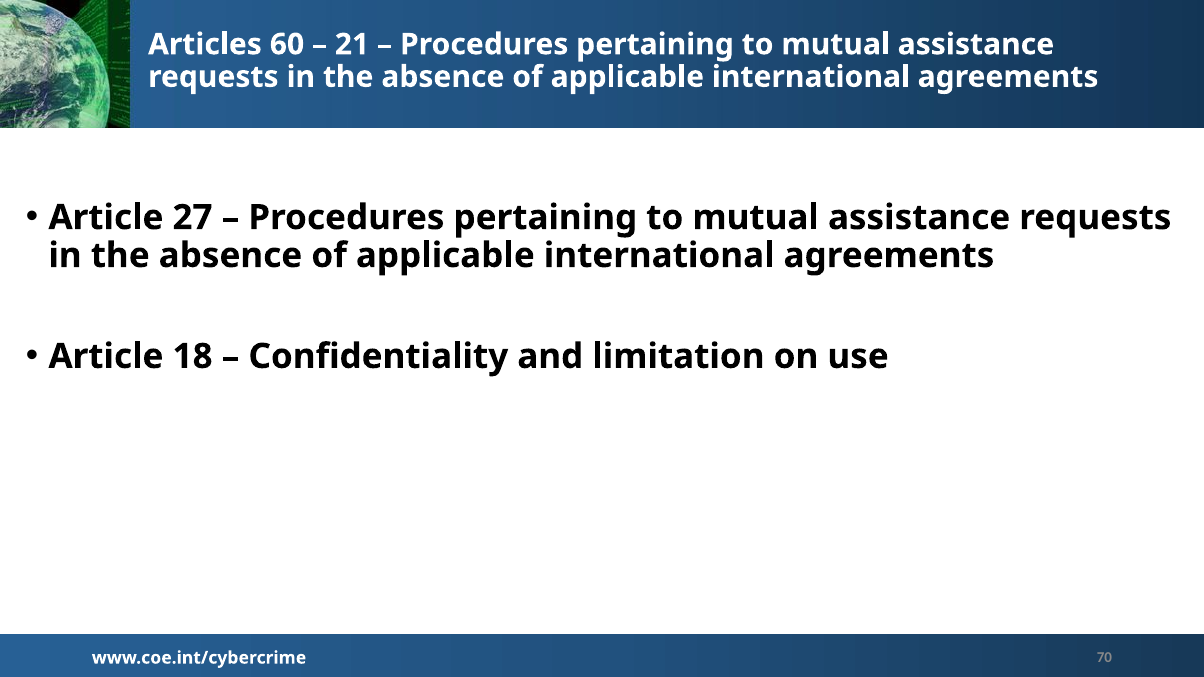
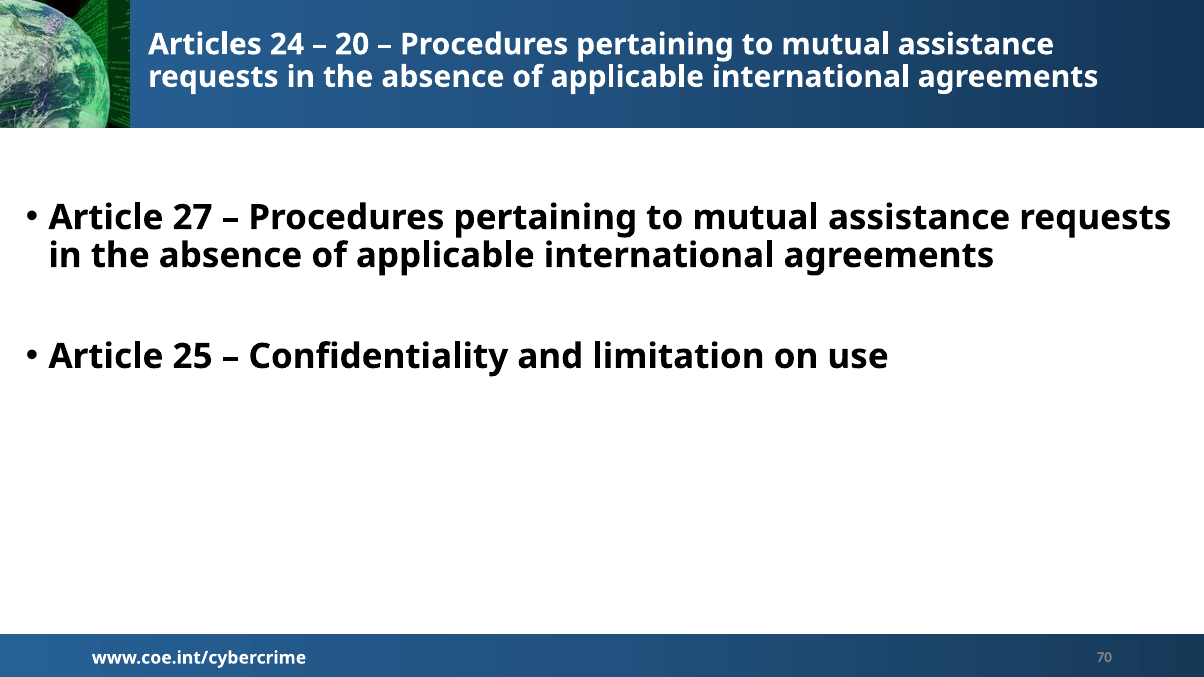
60: 60 -> 24 (287, 44)
21: 21 -> 20 (352, 44)
18: 18 -> 25 (193, 357)
